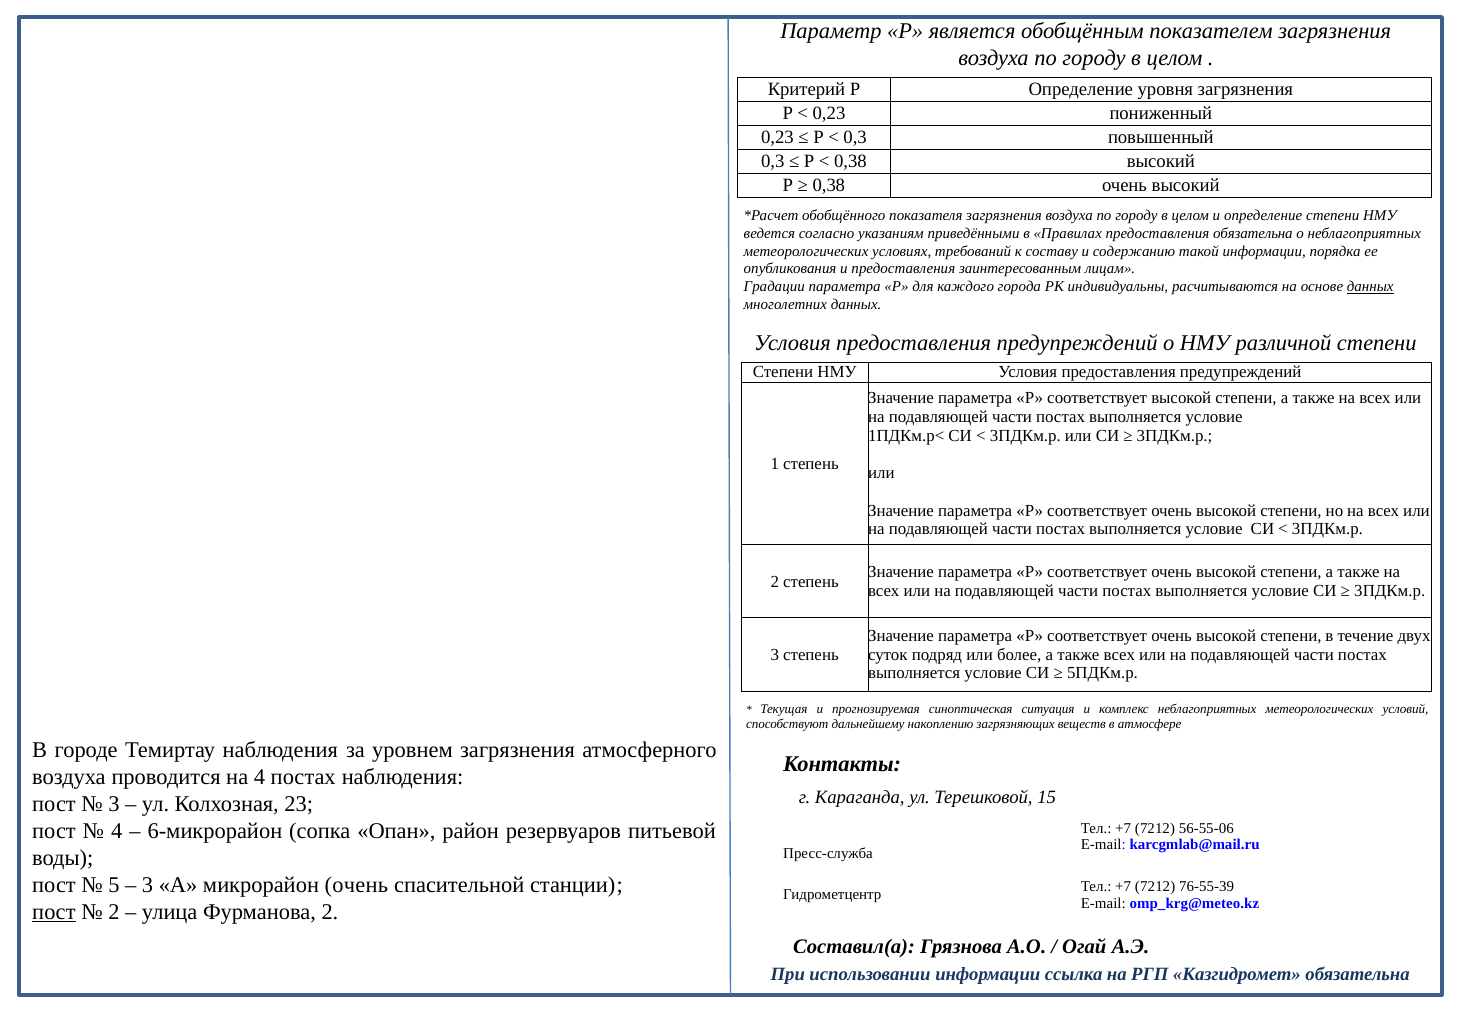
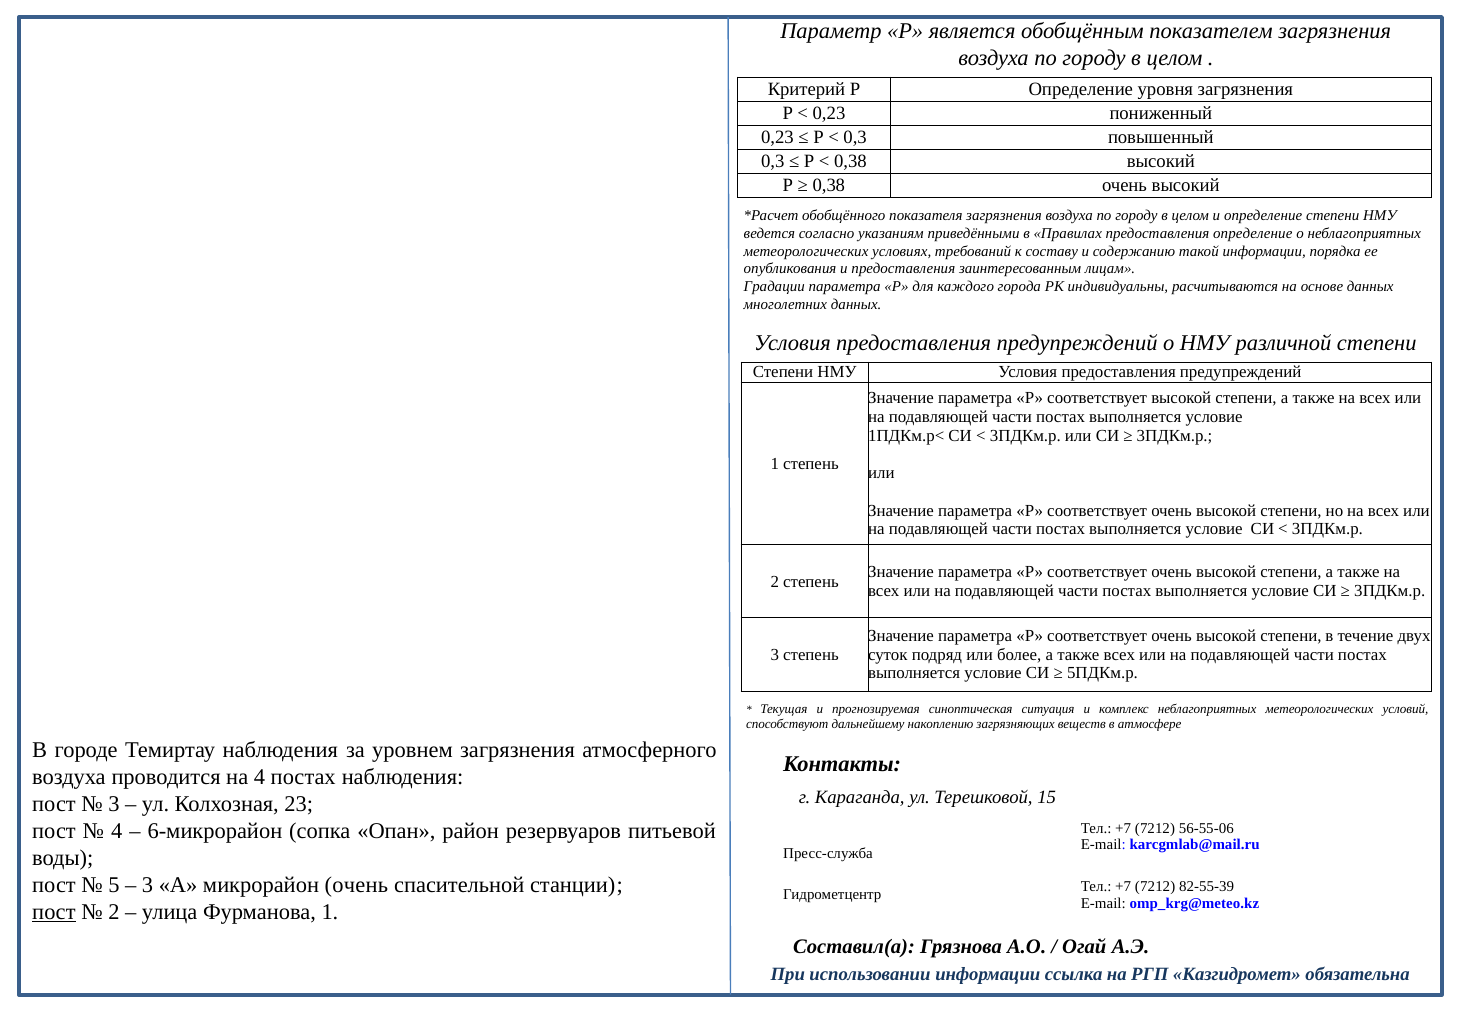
предоставления обязательна: обязательна -> определение (1253, 233)
данных underline: present -> none (1370, 287)
76-55-39: 76-55-39 -> 82-55-39 (1207, 886)
Фурманова 2: 2 -> 1 (330, 911)
